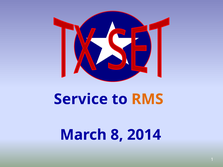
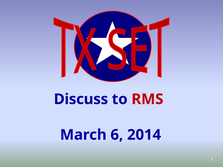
Service: Service -> Discuss (81, 99)
RMS colour: orange -> red (147, 99)
8: 8 -> 6 (117, 135)
